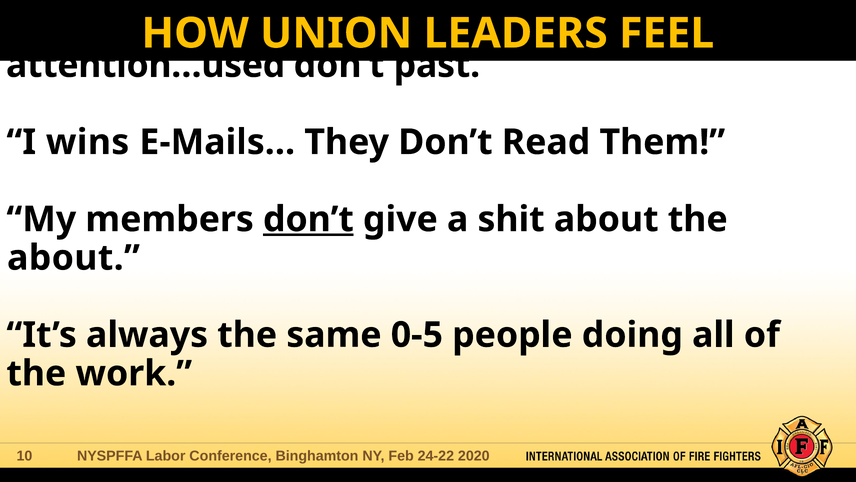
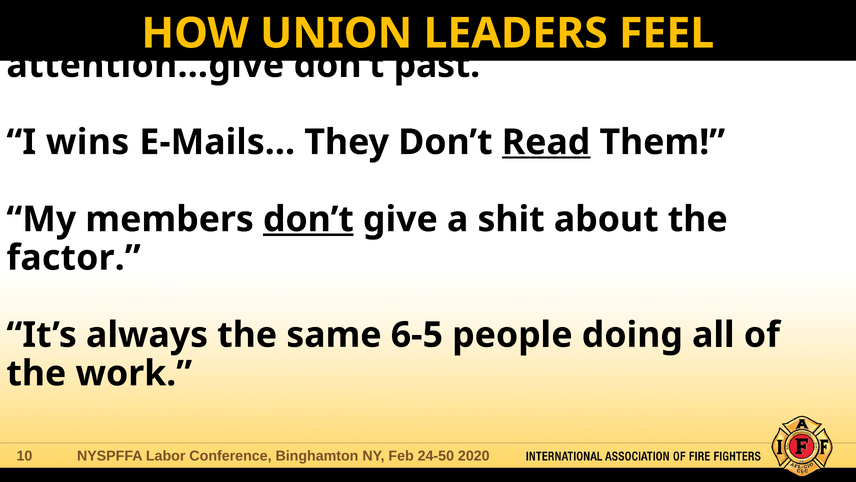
attention…used: attention…used -> attention…give (145, 65)
Read underline: none -> present (546, 142)
about: about -> factor (74, 258)
0-5: 0-5 -> 6-5 (417, 335)
24-22: 24-22 -> 24-50 (436, 456)
